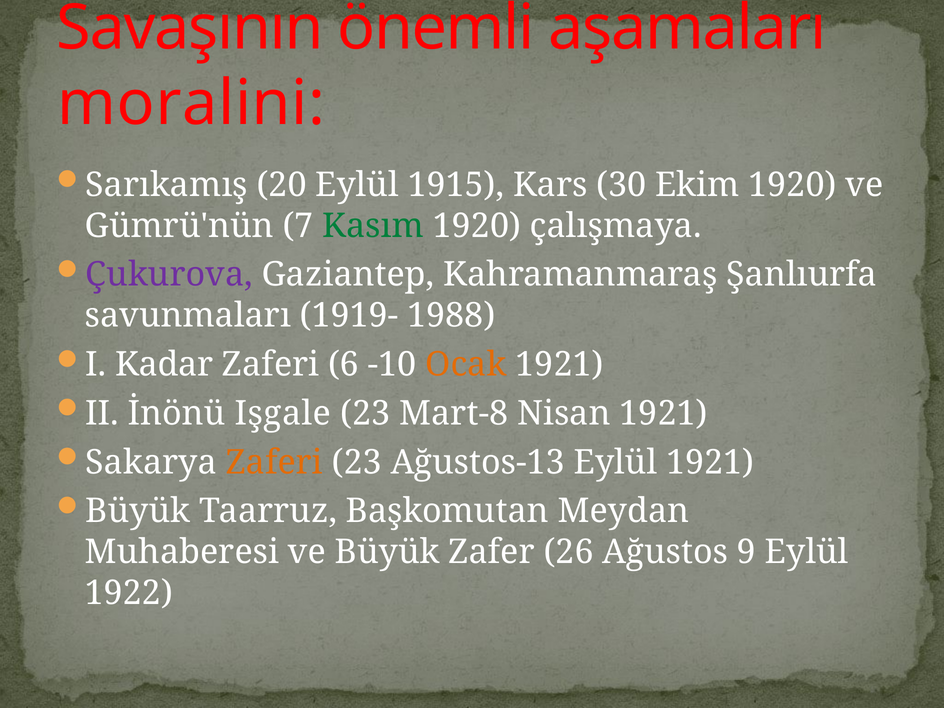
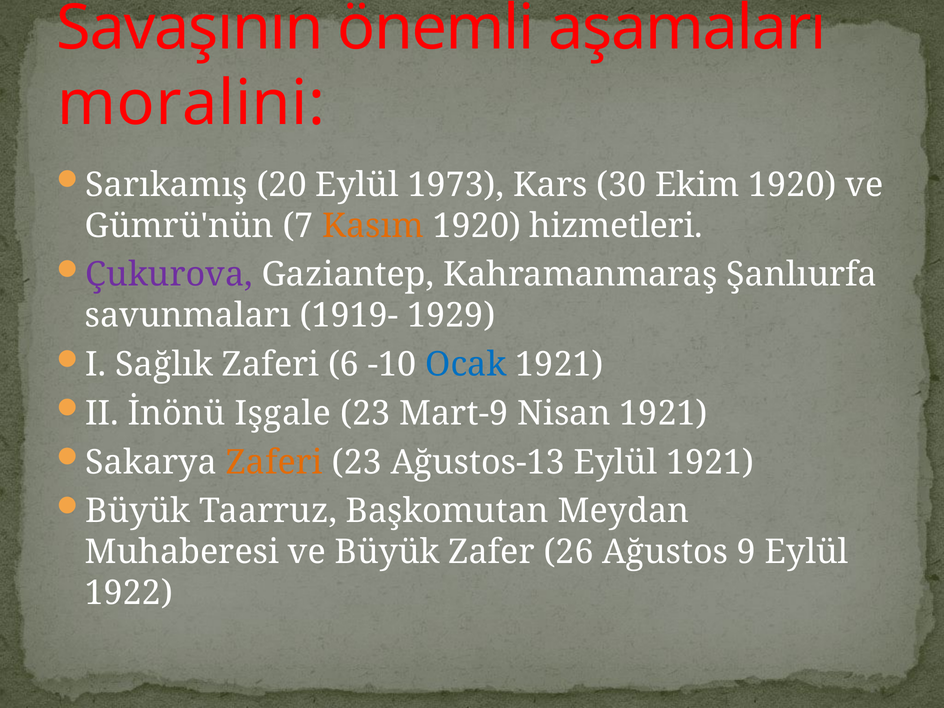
1915: 1915 -> 1973 (456, 185)
Kasım colour: green -> orange (373, 226)
çalışmaya: çalışmaya -> hizmetleri (616, 226)
1988: 1988 -> 1929 (451, 316)
Kadar: Kadar -> Sağlık (164, 365)
Ocak colour: orange -> blue (466, 365)
Mart-8: Mart-8 -> Mart-9 (454, 413)
